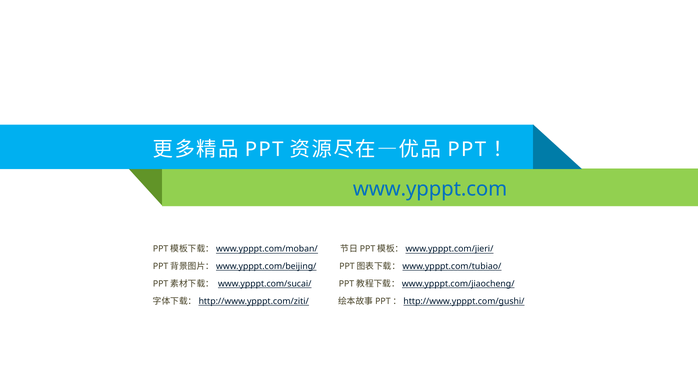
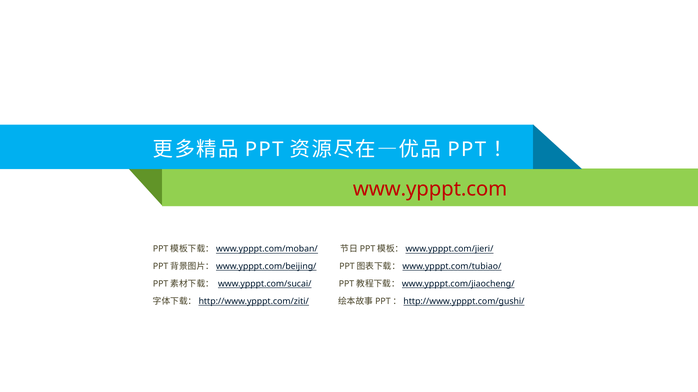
www.ypppt.com colour: blue -> red (430, 189)
